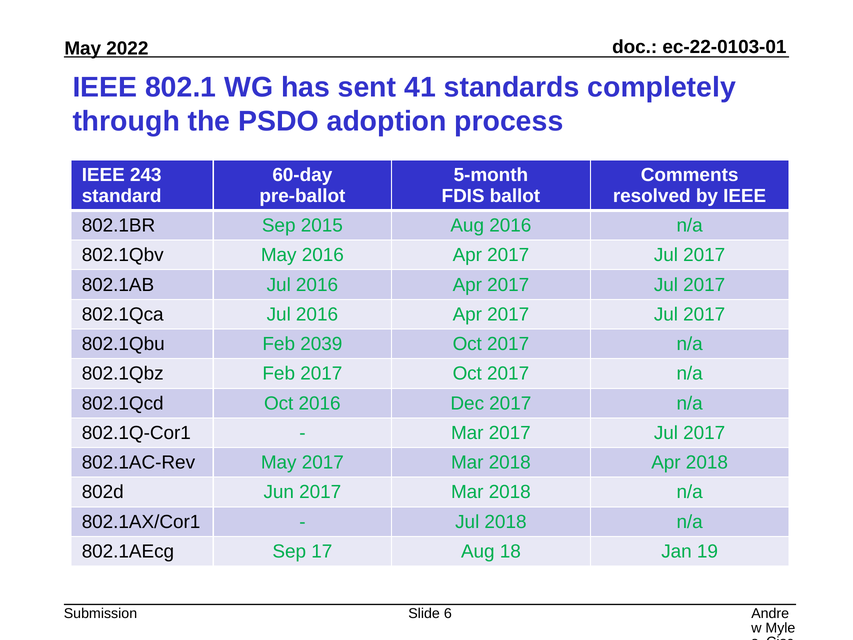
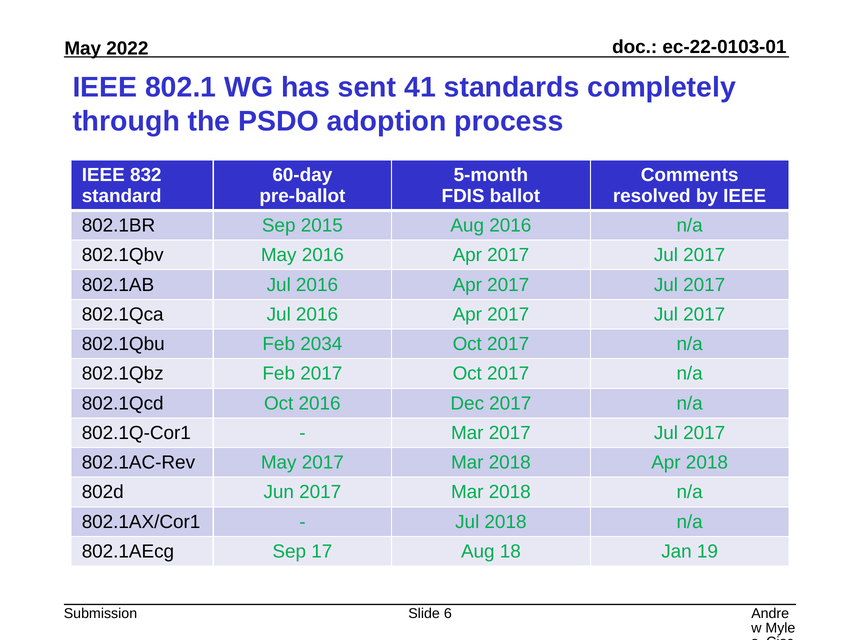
243: 243 -> 832 (146, 175)
2039: 2039 -> 2034 (321, 344)
